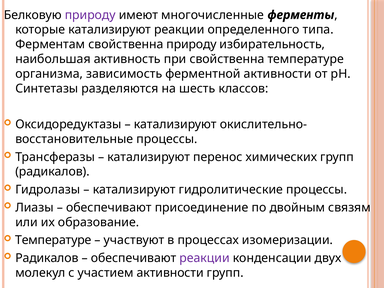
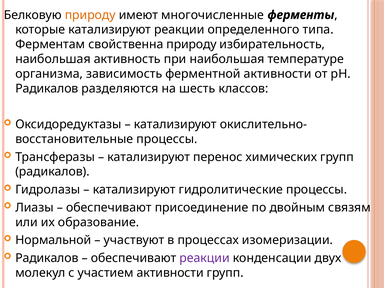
природу colour: purple -> orange (90, 15)
при свойственна: свойственна -> наибольшая (227, 59)
Синтетазы: Синтетазы -> Радикалов (47, 89)
Температуре: Температуре -> Нормальной (53, 240)
